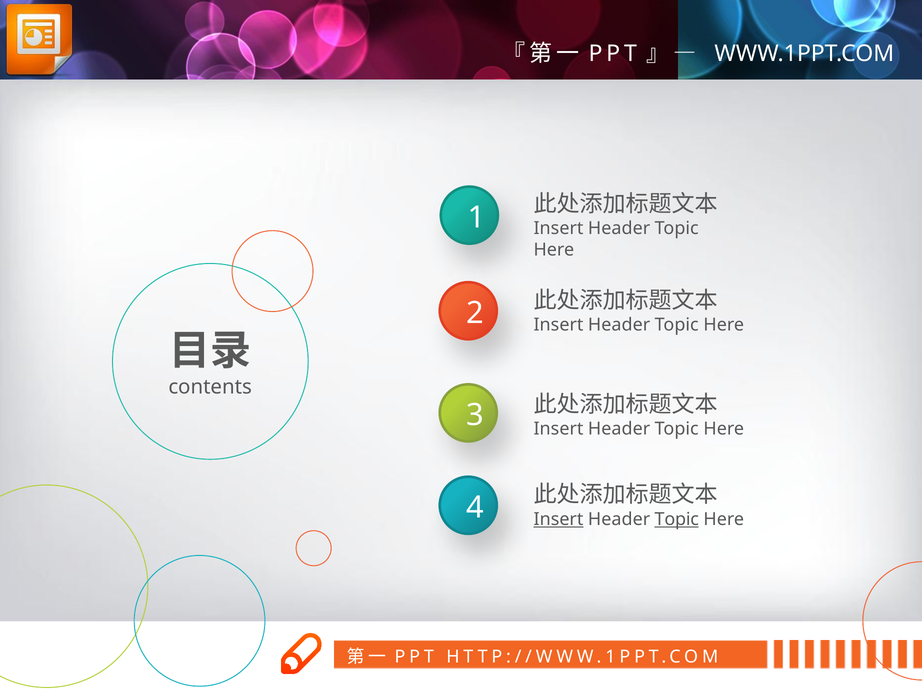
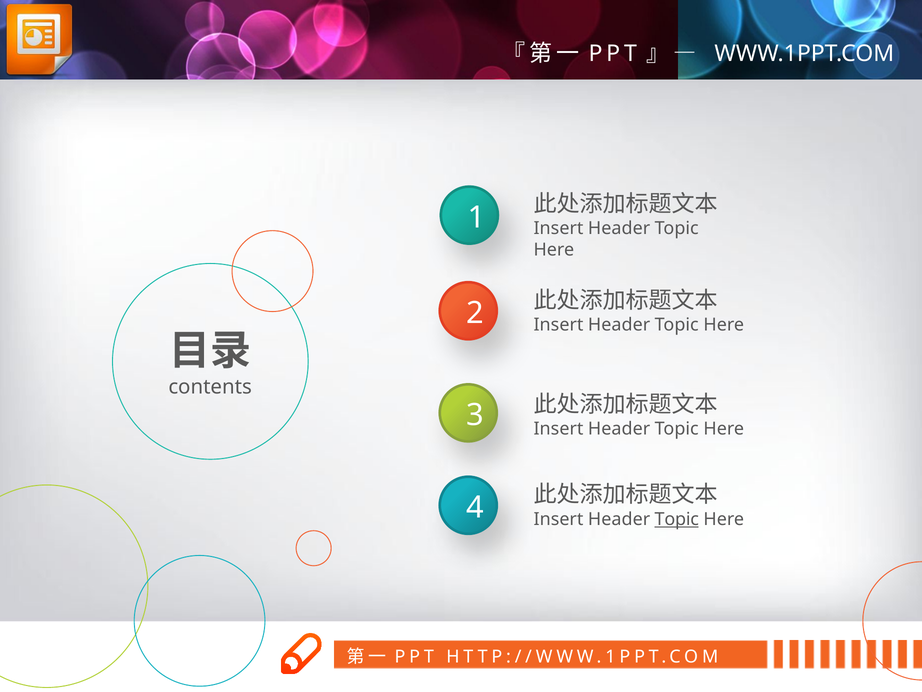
Insert underline: present -> none (558, 519)
